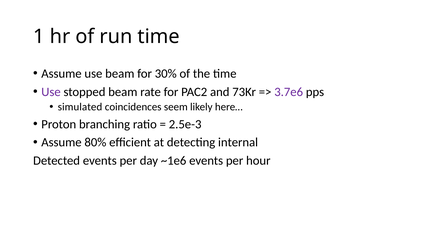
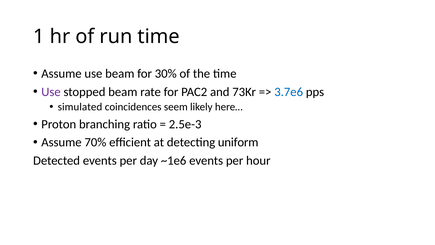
3.7e6 colour: purple -> blue (289, 92)
80%: 80% -> 70% (95, 142)
internal: internal -> uniform (238, 142)
